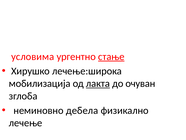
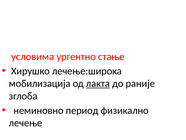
стање underline: present -> none (111, 56)
очуван: очуван -> раније (140, 83)
дебела: дебела -> период (82, 110)
